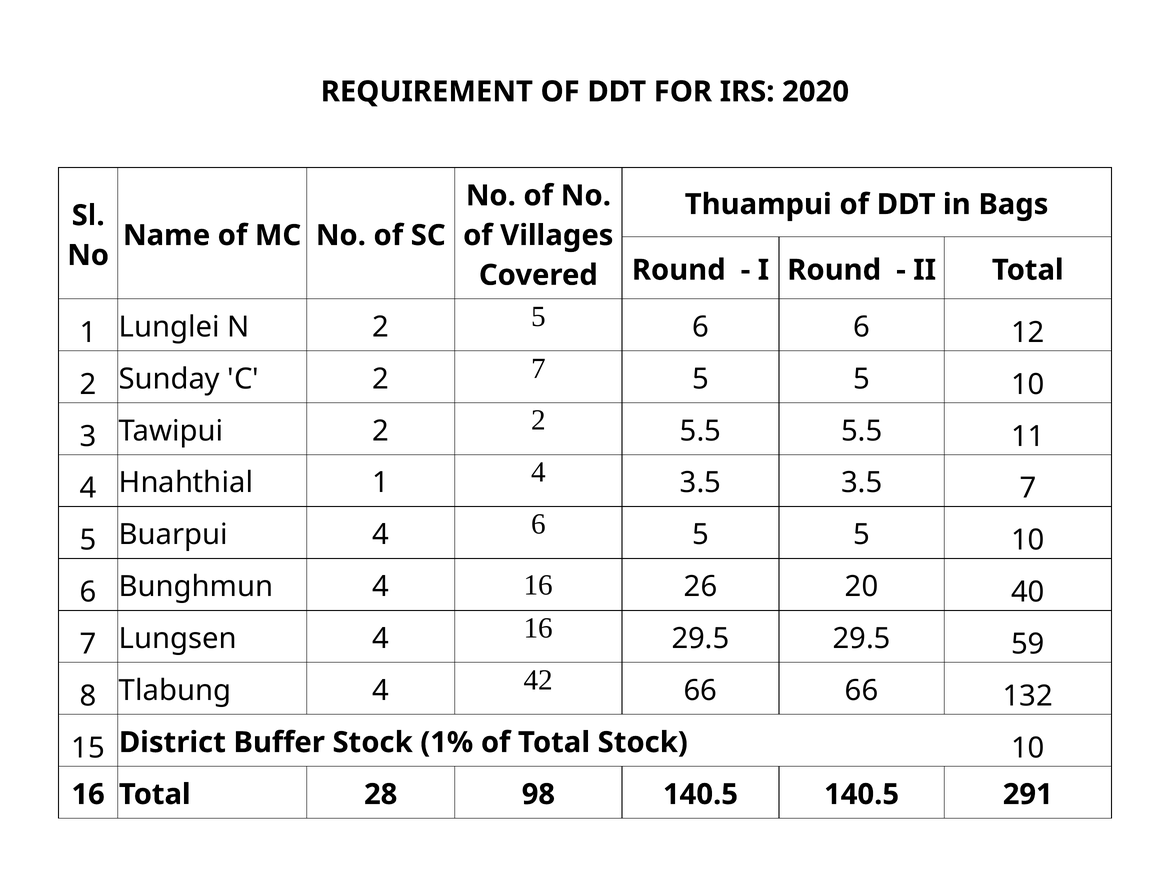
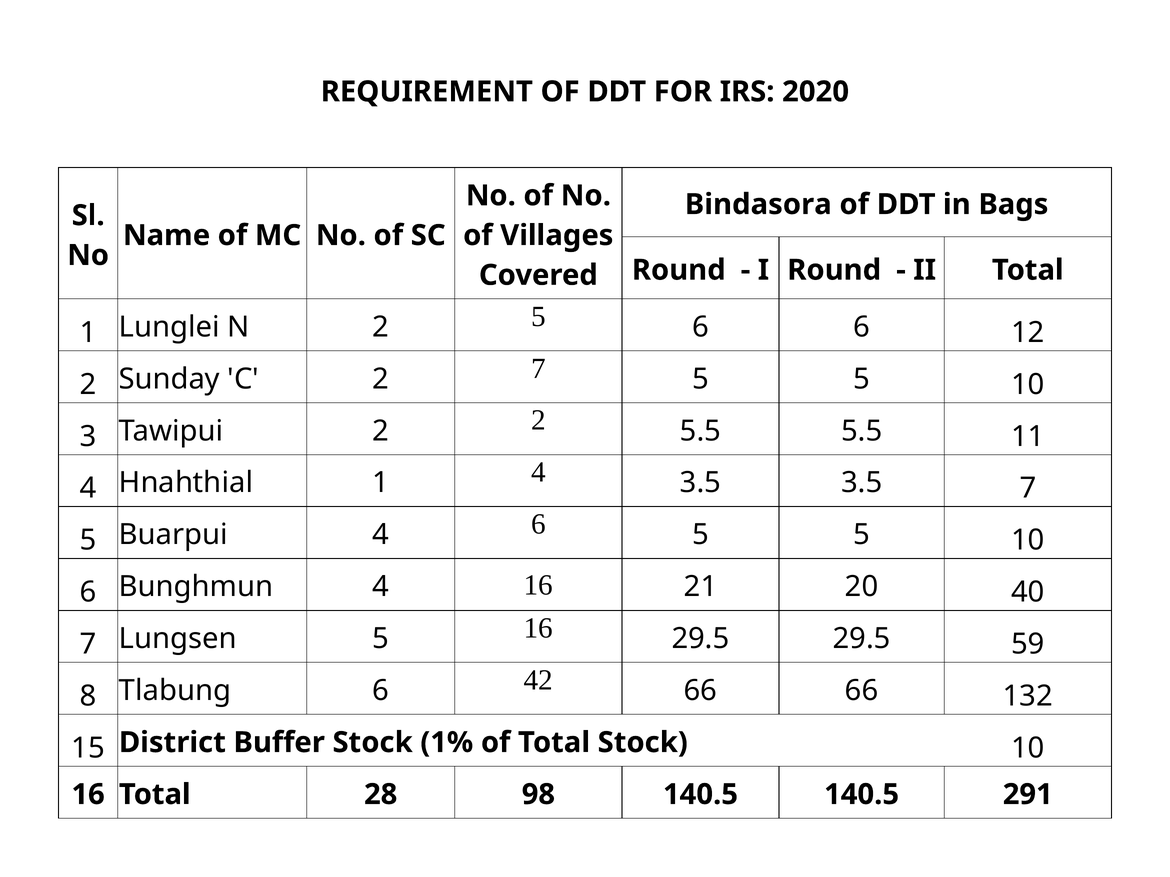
Thuampui: Thuampui -> Bindasora (758, 204)
26: 26 -> 21 (701, 587)
Lungsen 4: 4 -> 5 (381, 639)
Tlabung 4: 4 -> 6 (381, 691)
